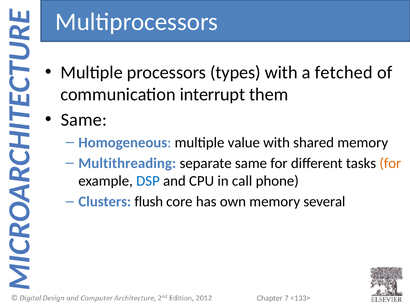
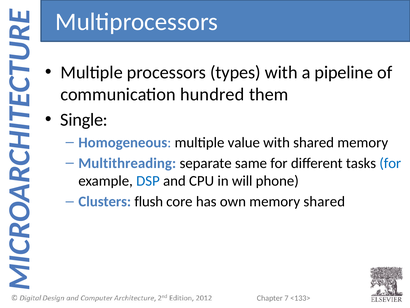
fetched: fetched -> pipeline (344, 72)
interrupt: interrupt -> hundred (212, 94)
Same: Same -> Single (84, 120)
for colour: orange -> blue (390, 163)
call: call -> will (242, 181)
memory several: several -> shared (324, 201)
